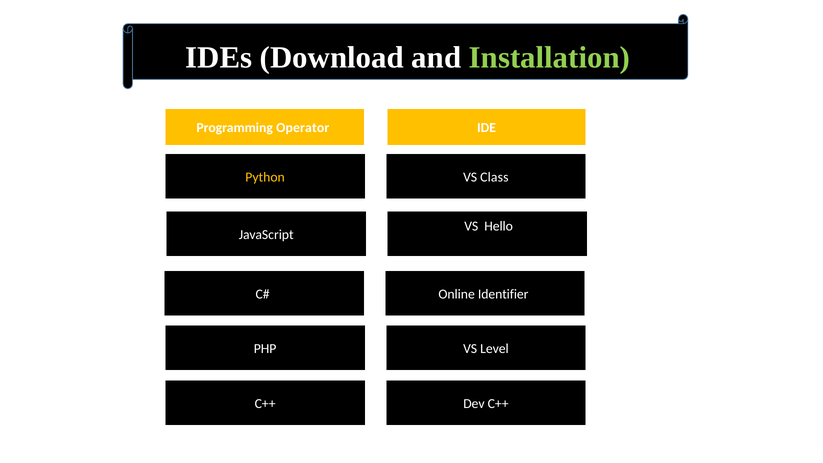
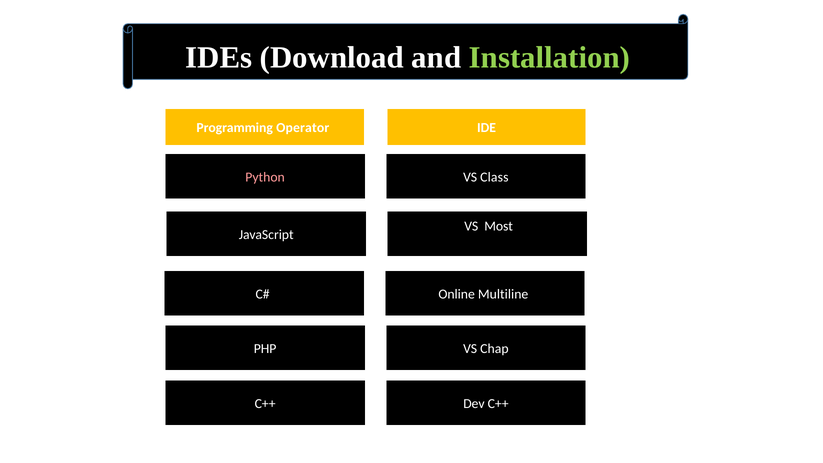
Python colour: yellow -> pink (265, 177)
Hello: Hello -> Most (499, 226)
Identifier: Identifier -> Multiline (503, 294)
Level: Level -> Chap (494, 349)
